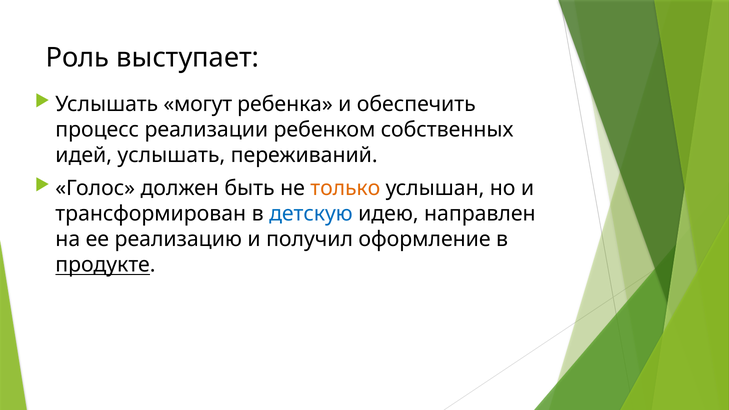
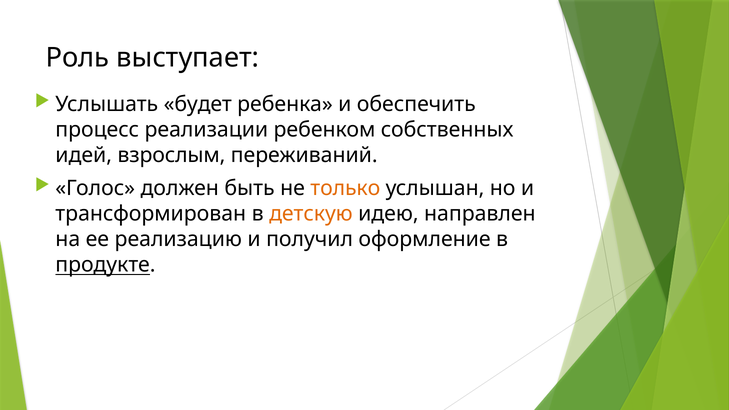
могут: могут -> будет (198, 104)
идей услышать: услышать -> взрослым (171, 155)
детскую colour: blue -> orange (311, 214)
